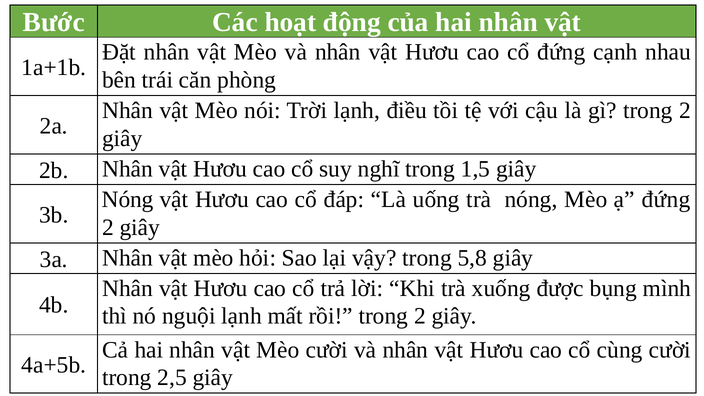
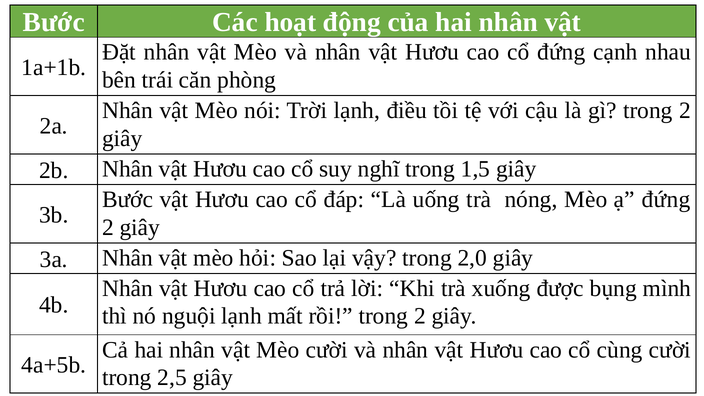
Nóng: Nóng -> Bước (128, 200)
5,8: 5,8 -> 2,0 (472, 258)
